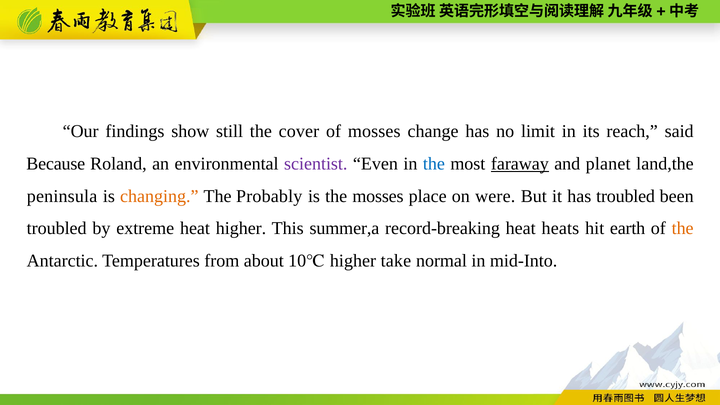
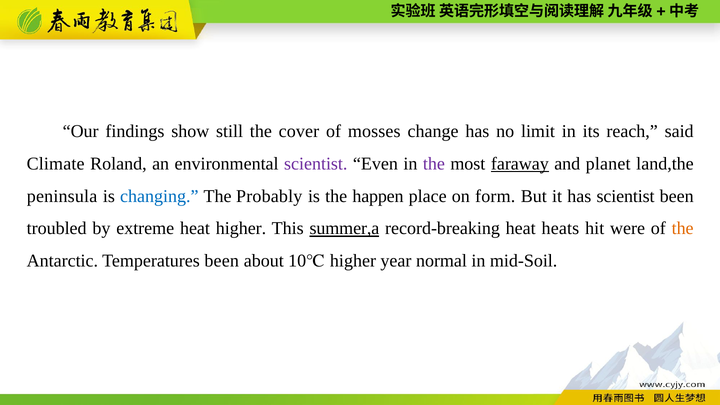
Because: Because -> Climate (56, 164)
the colour: blue -> purple (434, 164)
changing colour: orange -> blue (159, 196)
the mosses: mosses -> happen (378, 196)
were: were -> form (495, 196)
has troubled: troubled -> scientist (626, 196)
summer,a underline: none -> present (344, 229)
earth: earth -> were (628, 229)
Temperatures from: from -> been (222, 261)
take: take -> year (396, 261)
mid-Into: mid-Into -> mid-Soil (524, 261)
